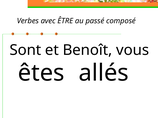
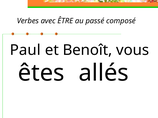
Sont: Sont -> Paul (25, 50)
